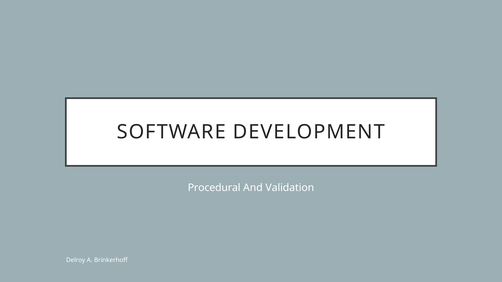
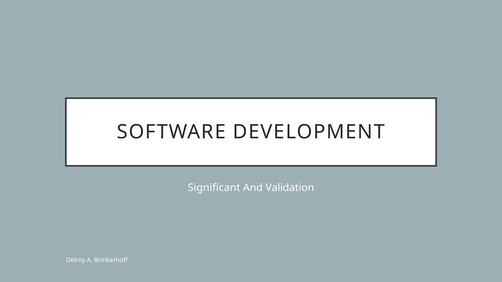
Procedural: Procedural -> Significant (214, 188)
